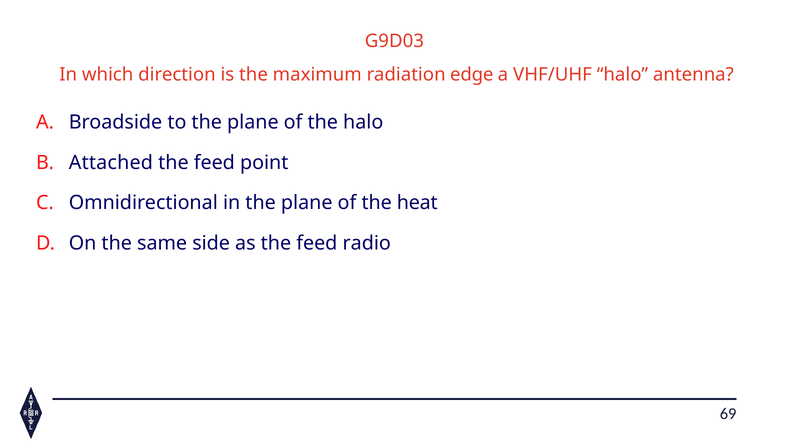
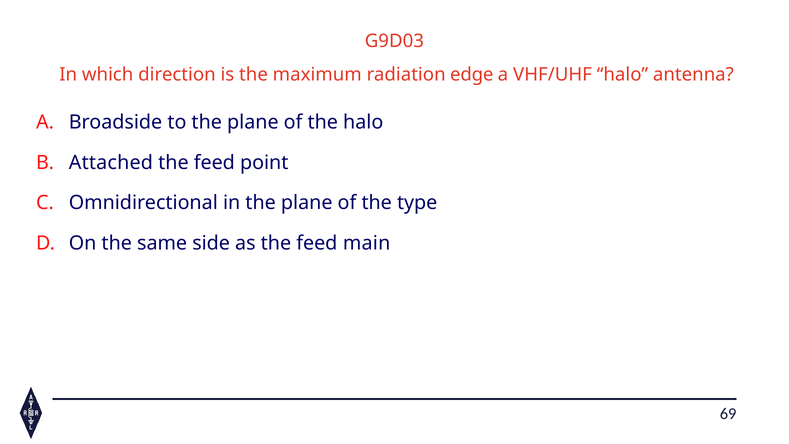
heat: heat -> type (417, 203)
radio: radio -> main (367, 243)
